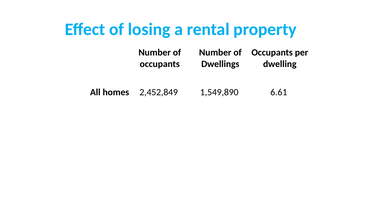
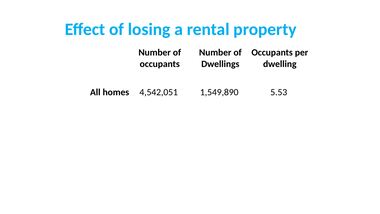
2,452,849: 2,452,849 -> 4,542,051 (159, 92)
6.61: 6.61 -> 5.53 (279, 92)
